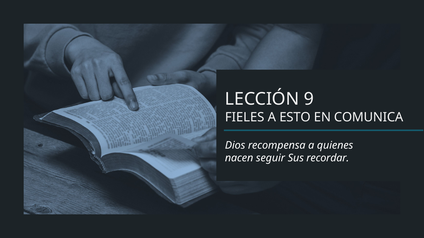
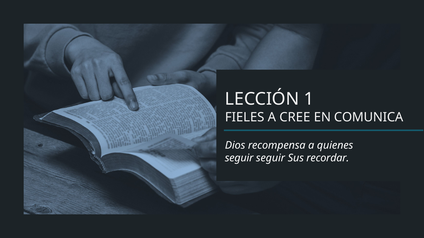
9: 9 -> 1 (309, 99)
ESTO: ESTO -> CREE (295, 117)
nacen: nacen -> seguir (239, 158)
